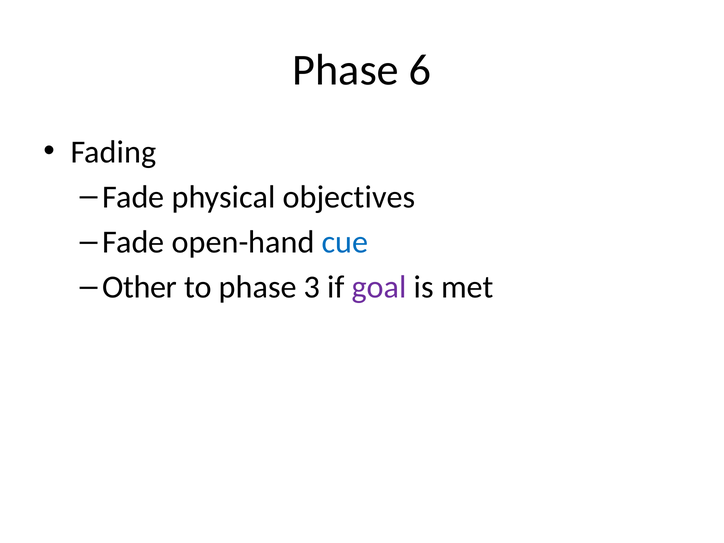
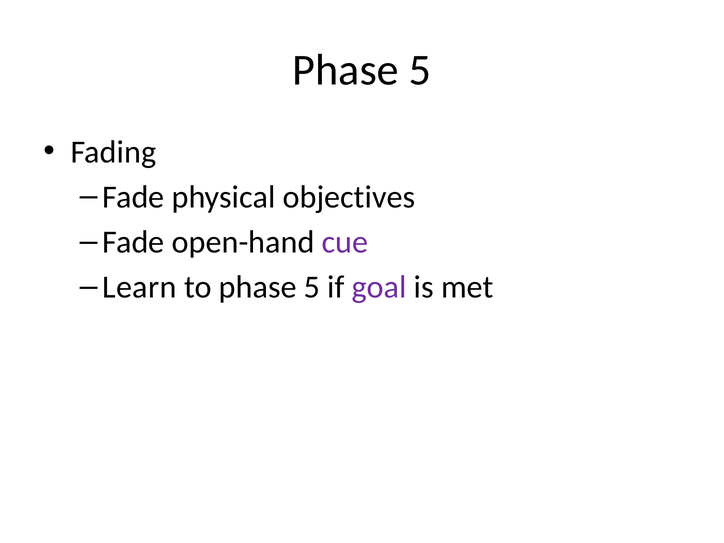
6: 6 -> 5 (420, 70)
cue colour: blue -> purple (345, 242)
Other: Other -> Learn (139, 287)
to phase 3: 3 -> 5 (312, 287)
